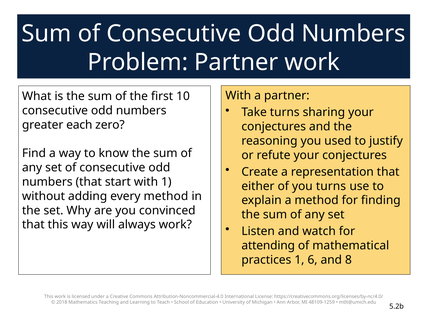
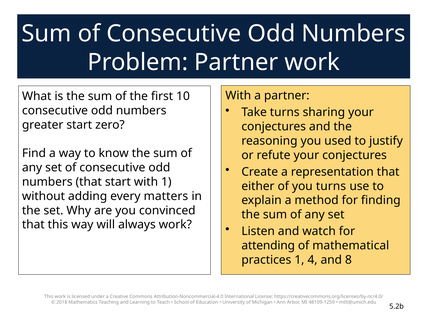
greater each: each -> start (79, 125)
every method: method -> matters (166, 196)
6: 6 -> 4 (313, 260)
